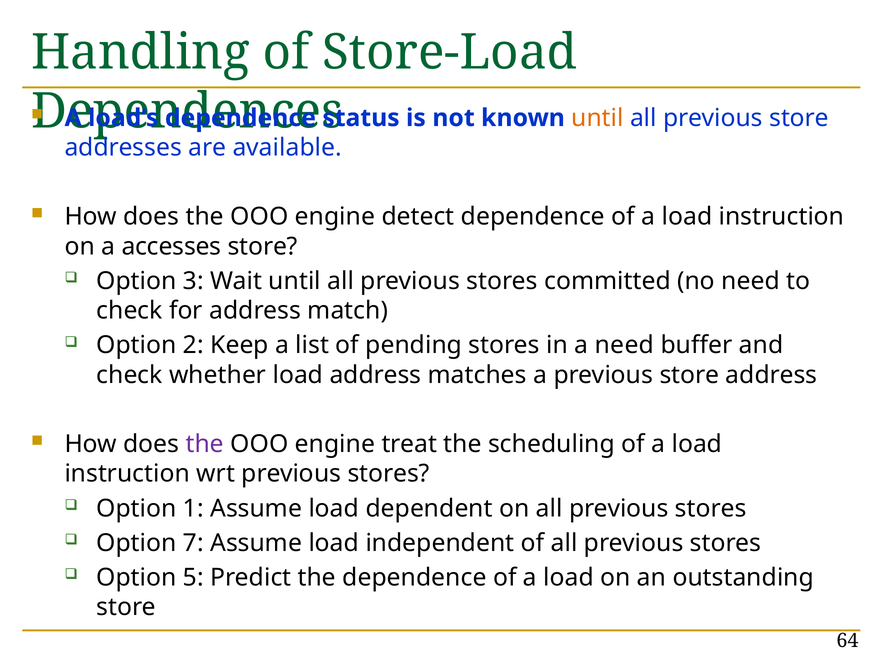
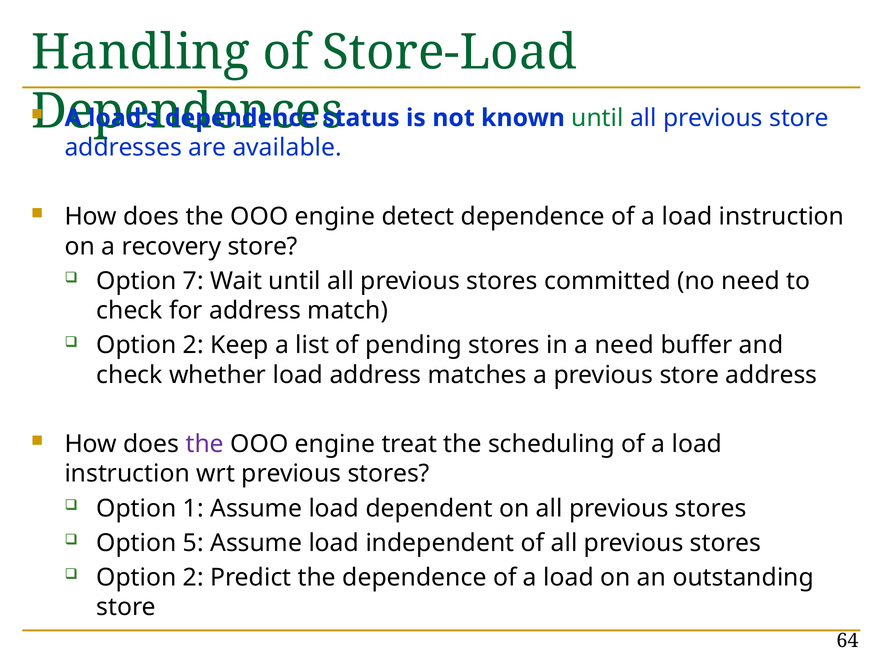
until colour: orange -> green (598, 118)
accesses: accesses -> recovery (171, 247)
3: 3 -> 7 (193, 281)
7: 7 -> 5 (193, 543)
5: 5 -> 2 (193, 578)
